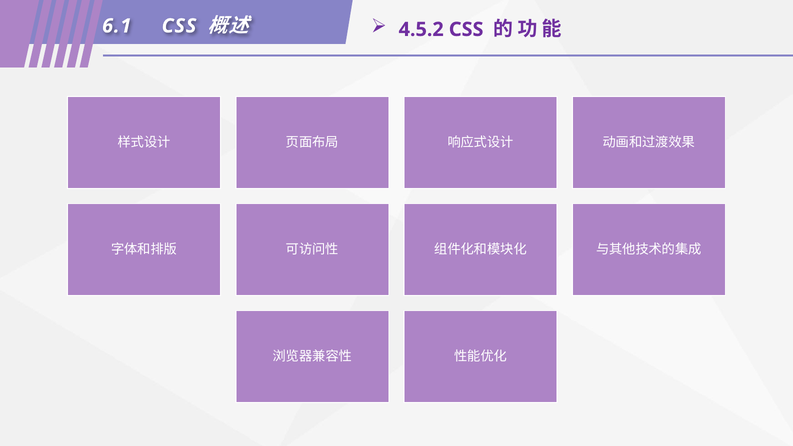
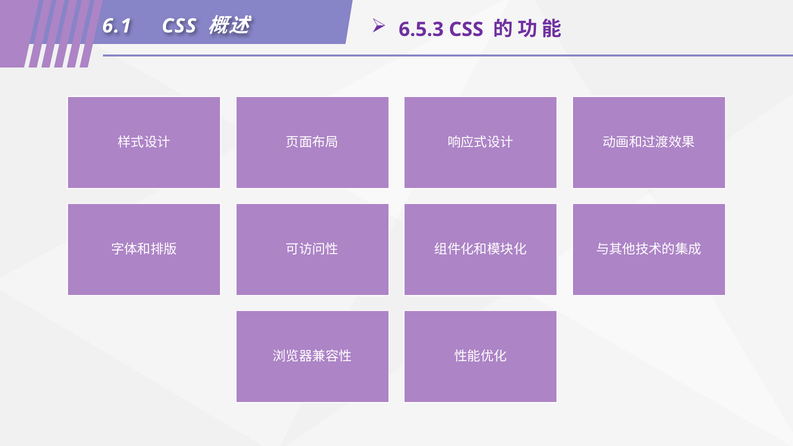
4.5.2: 4.5.2 -> 6.5.3 (421, 29)
